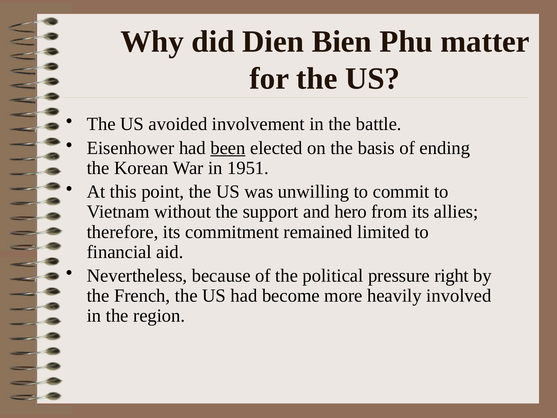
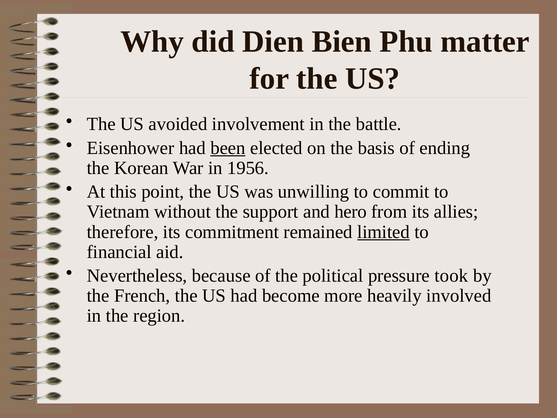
1951: 1951 -> 1956 (248, 168)
limited underline: none -> present (383, 232)
right: right -> took (451, 276)
